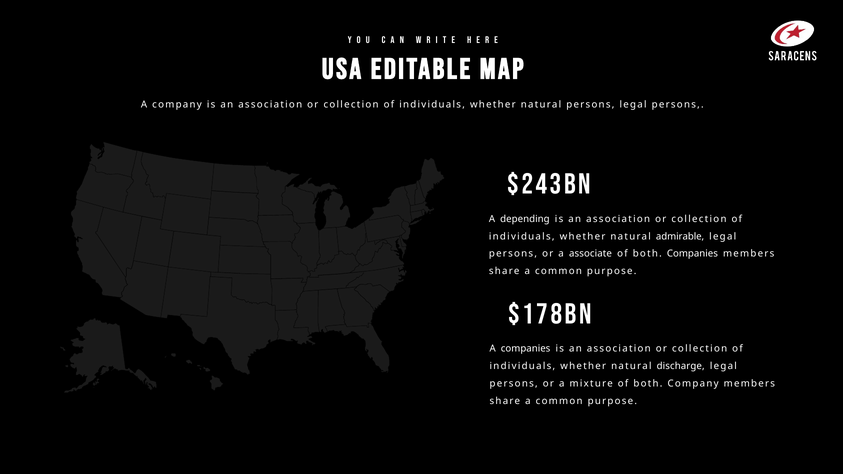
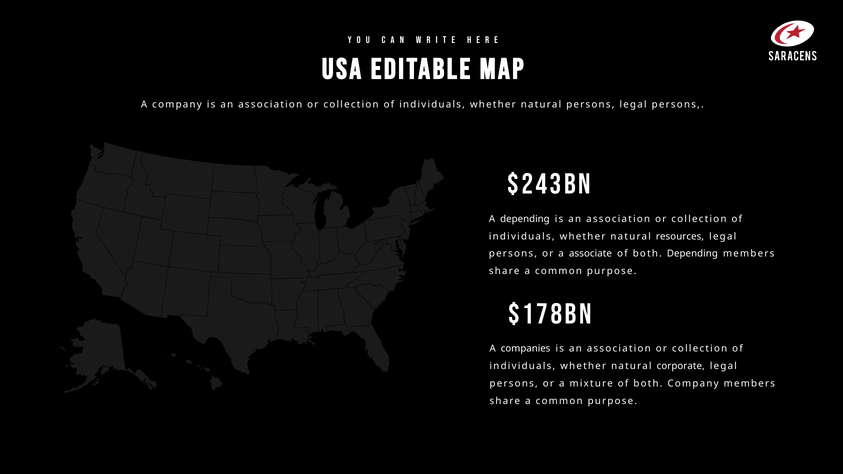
admirable: admirable -> resources (680, 237)
both Companies: Companies -> Depending (692, 254)
discharge: discharge -> corporate (681, 366)
